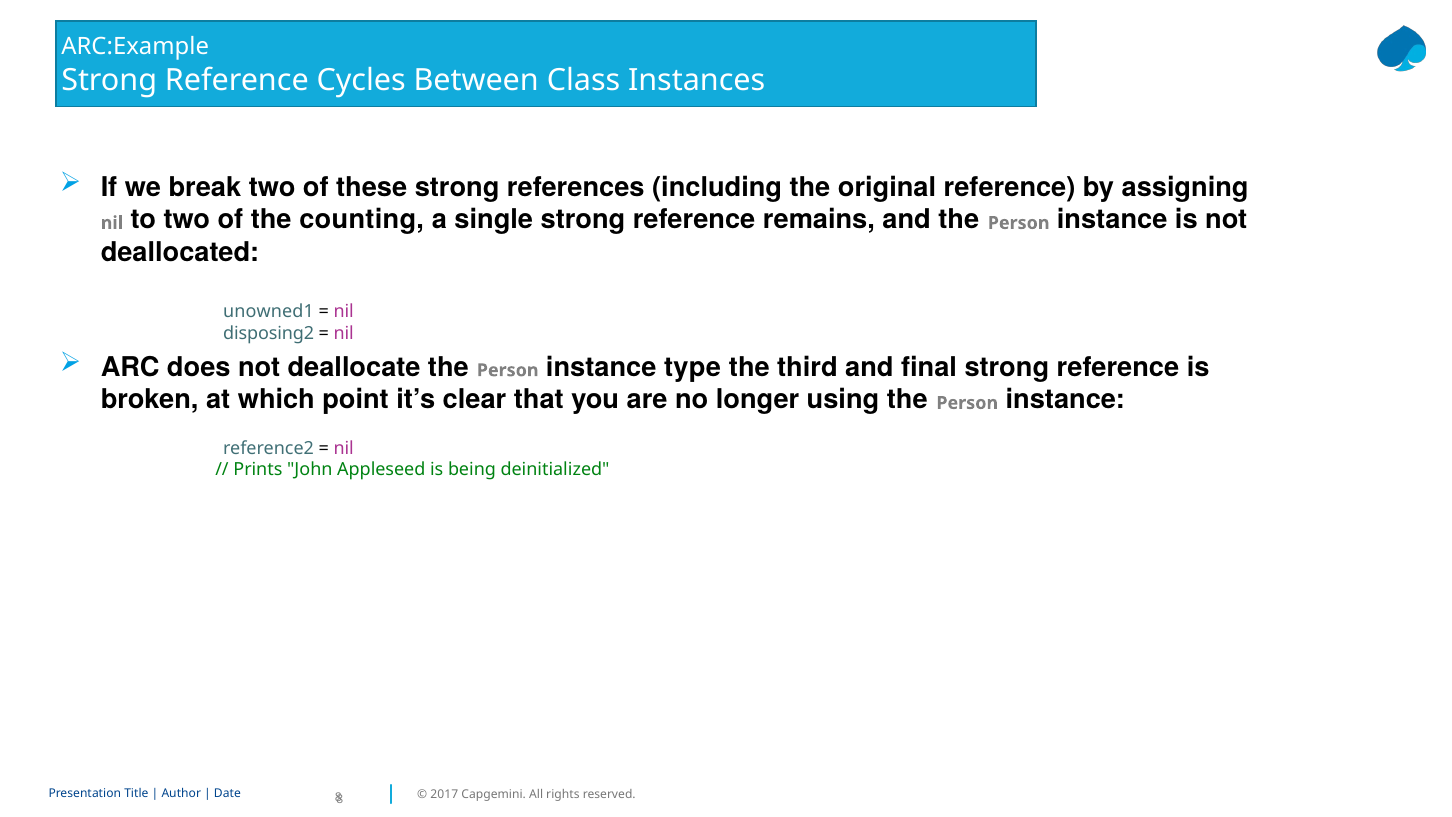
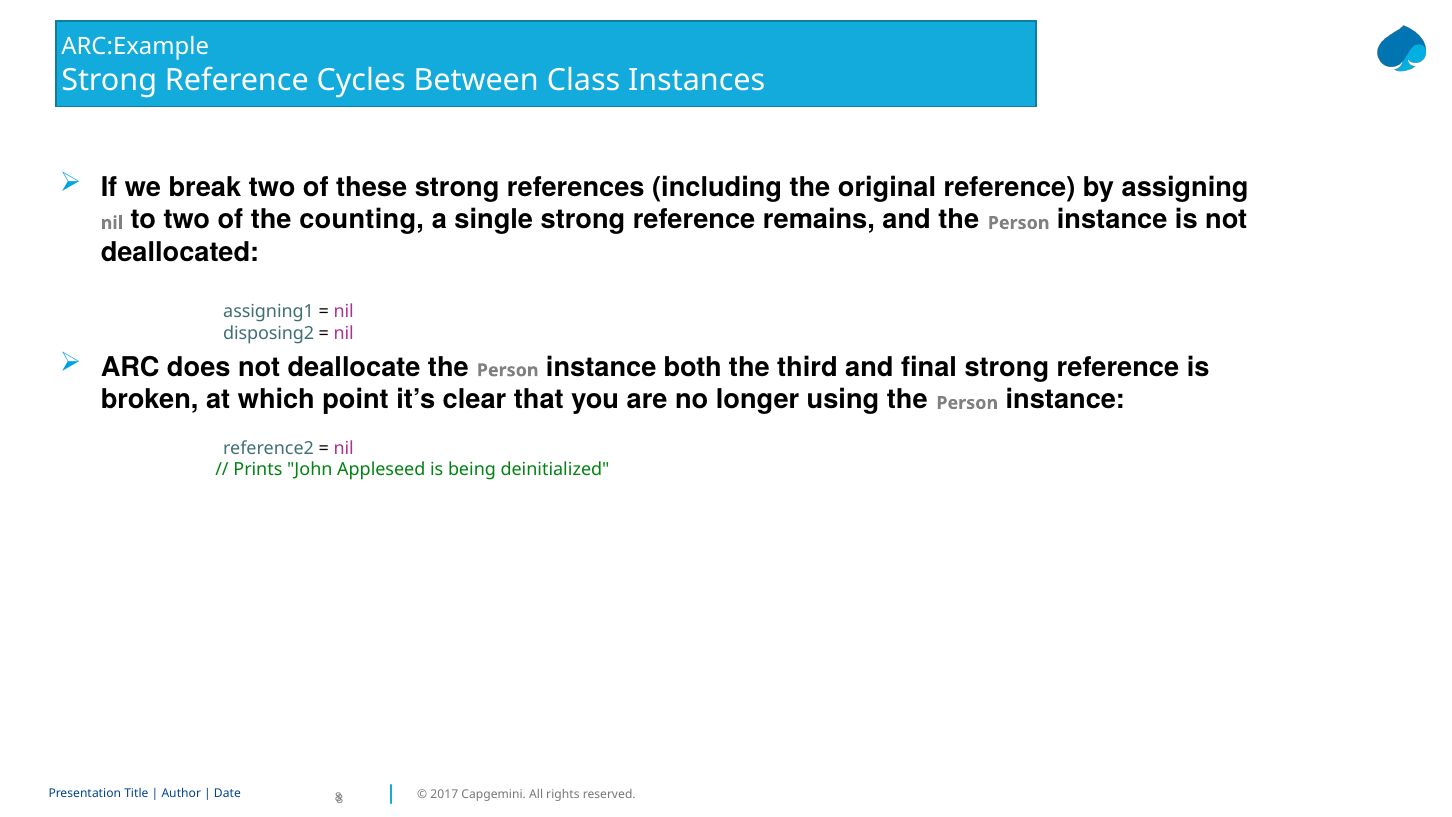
unowned1: unowned1 -> assigning1 (269, 312)
type: type -> both (693, 367)
